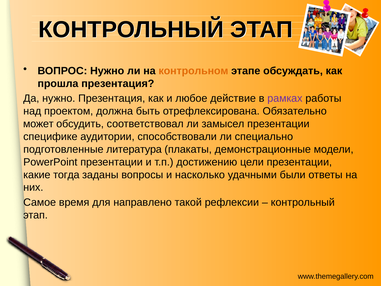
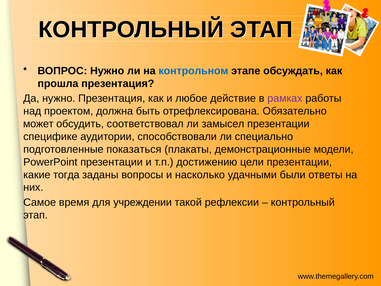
контрольном colour: orange -> blue (193, 71)
литература: литература -> показаться (134, 149)
направлено: направлено -> учреждении (143, 202)
